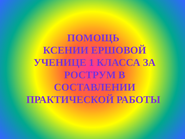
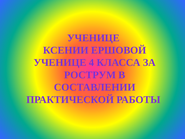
ПОМОЩЬ: ПОМОЩЬ -> УЧЕНИЦЕ (93, 38)
1: 1 -> 4 (91, 62)
